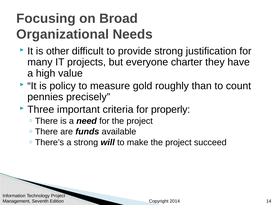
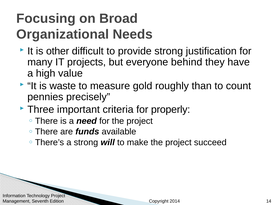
charter: charter -> behind (187, 62)
policy: policy -> waste (63, 86)
